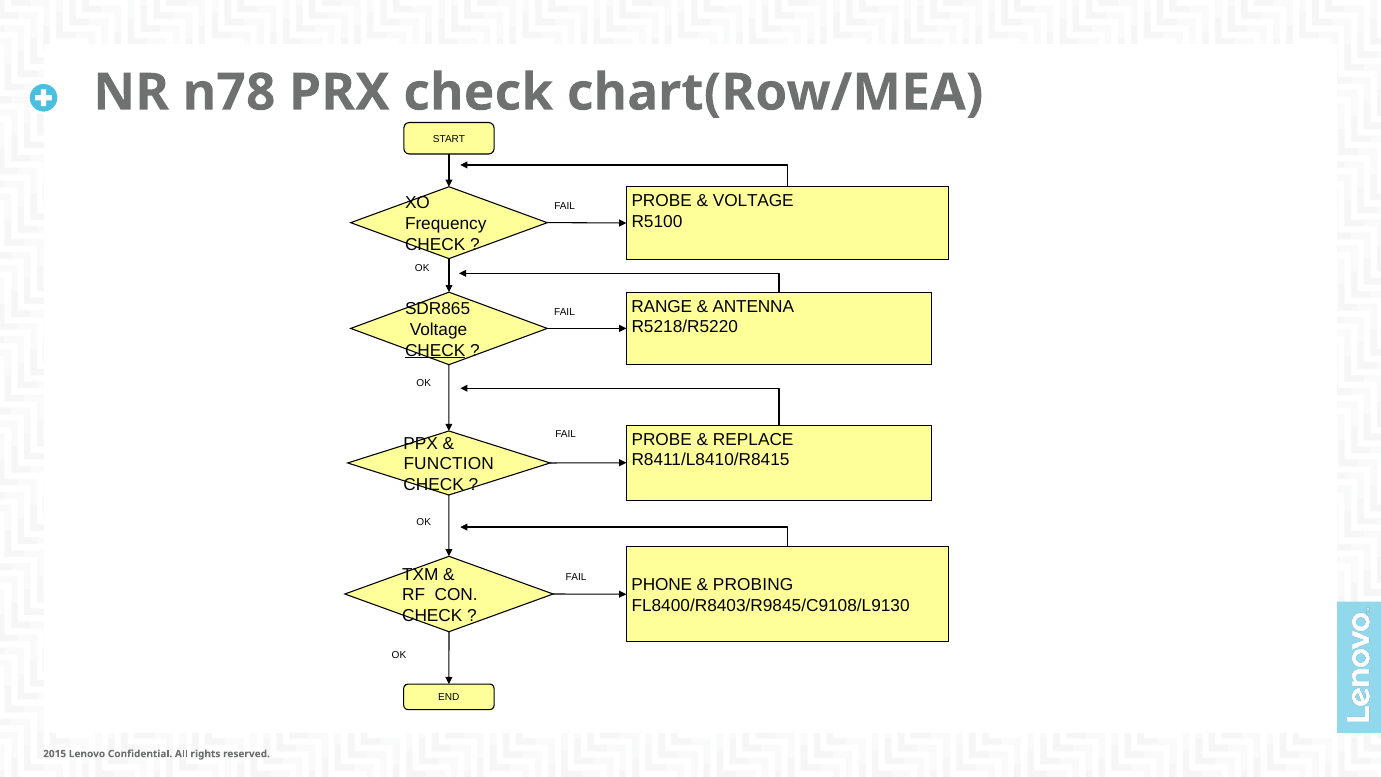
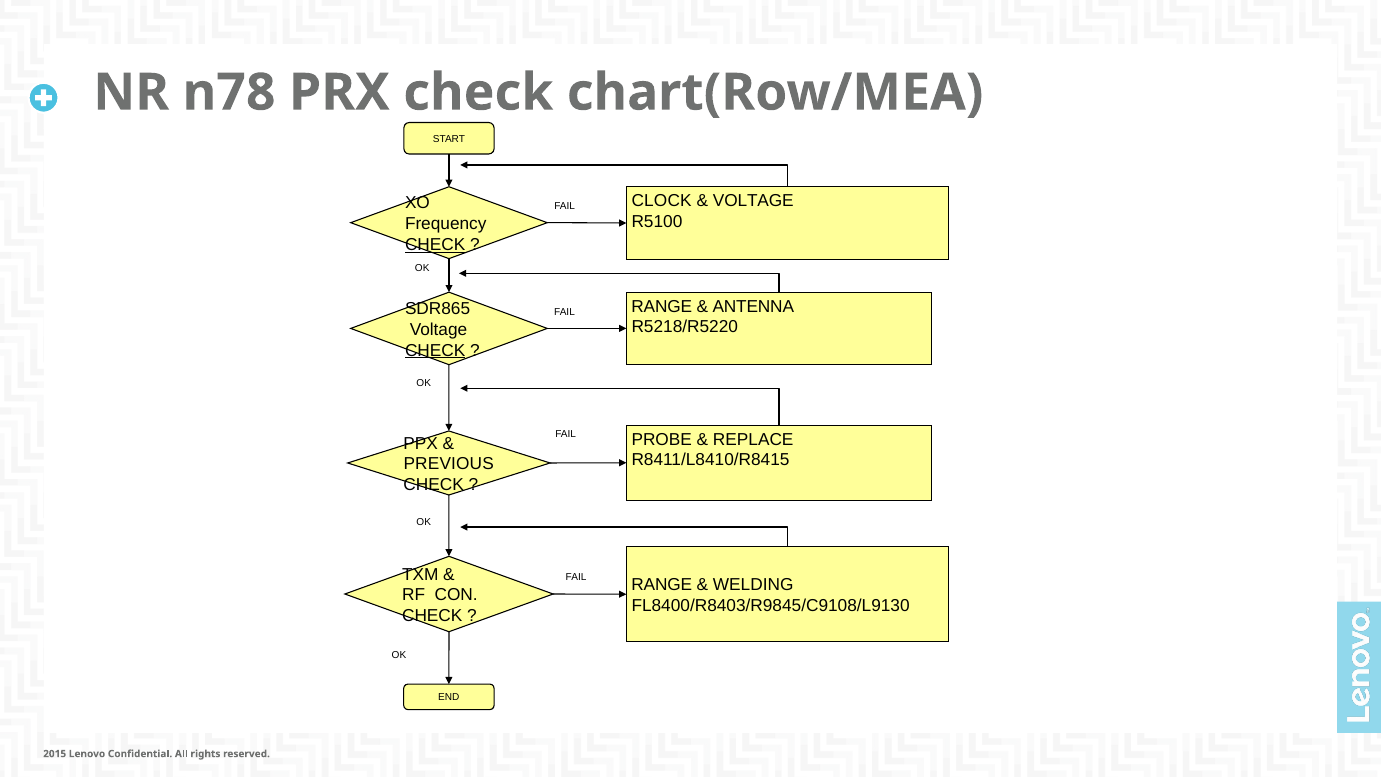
PROBE: PROBE -> CLOCK (662, 201)
CHECK underline: none -> present (435, 245)
FUNCTION: FUNCTION -> PREVIOUS (449, 464)
PHONE: PHONE -> RANGE (662, 585)
PROBING: PROBING -> WELDING (753, 585)
